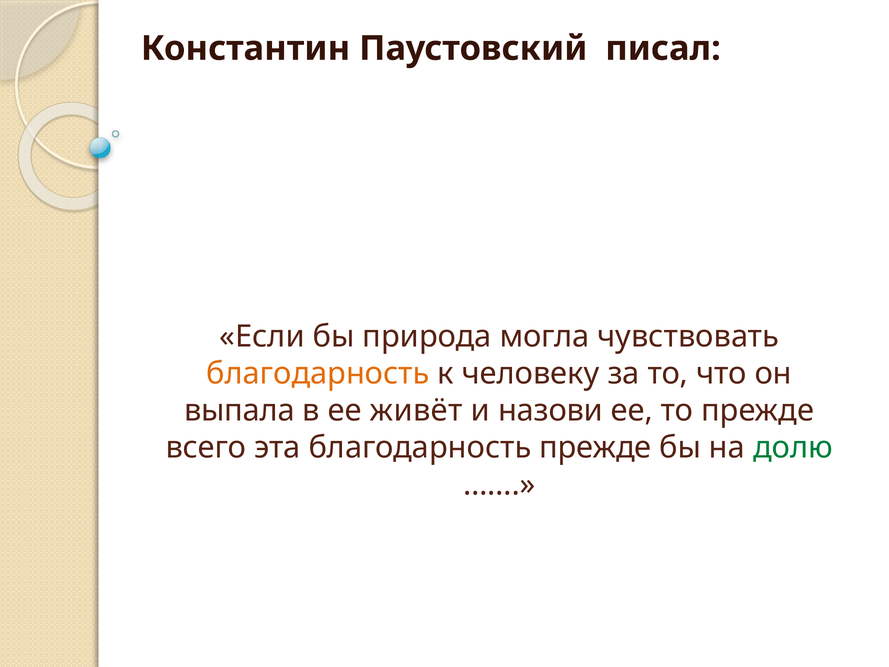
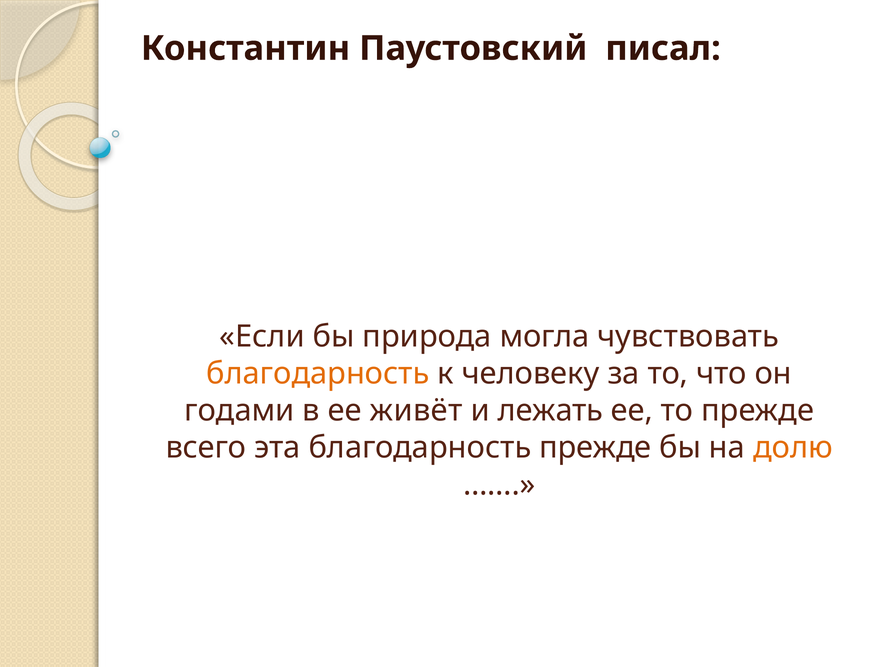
выпала: выпала -> годами (239, 411)
назови: назови -> лежать (551, 411)
долю colour: green -> orange (793, 448)
